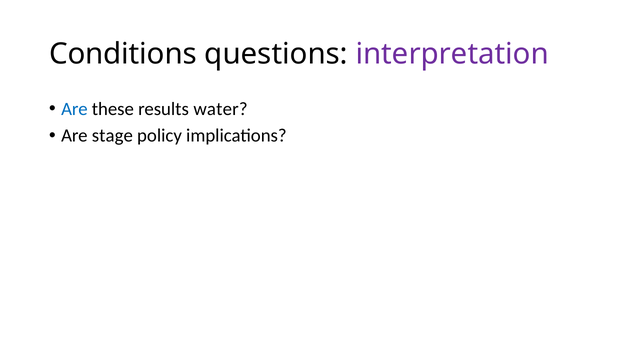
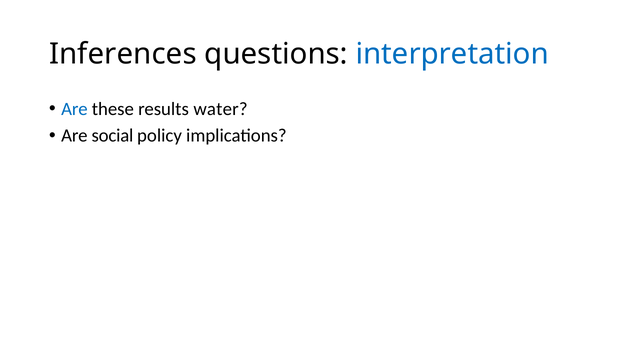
Conditions: Conditions -> Inferences (123, 54)
interpretation colour: purple -> blue (452, 54)
stage: stage -> social (112, 136)
